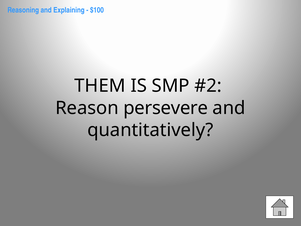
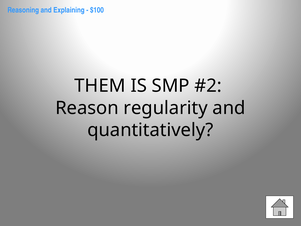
persevere: persevere -> regularity (166, 108)
